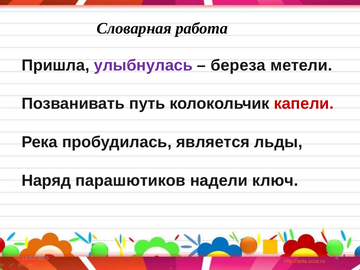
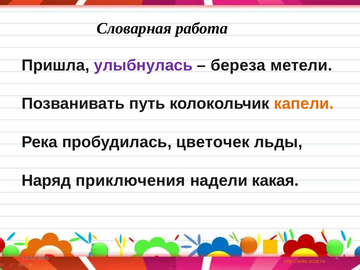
капели colour: red -> orange (304, 104)
является: является -> цветочек (213, 142)
парашютиков: парашютиков -> приключения (130, 180)
ключ: ключ -> какая (275, 180)
